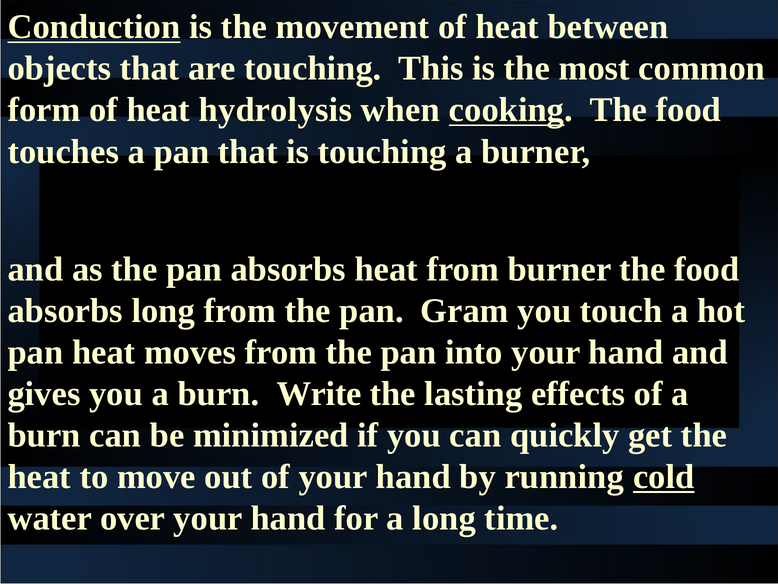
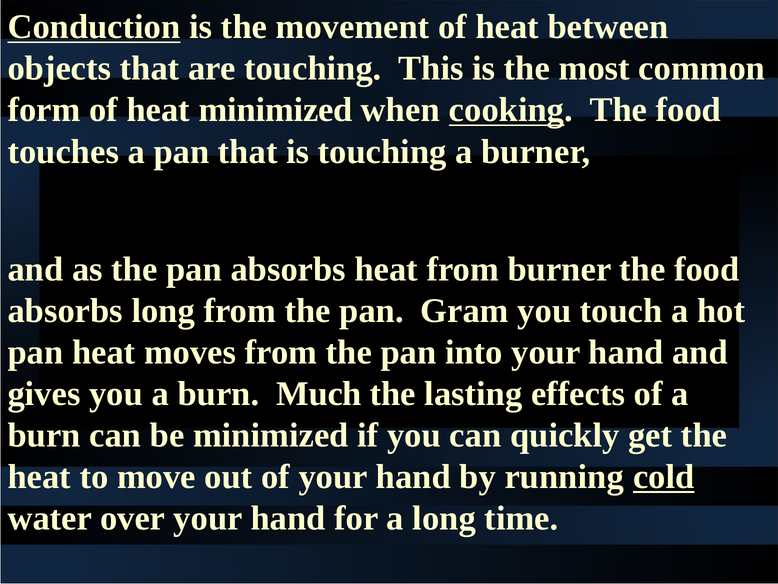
heat hydrolysis: hydrolysis -> minimized (276, 110)
Write: Write -> Much (319, 394)
